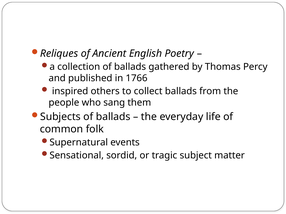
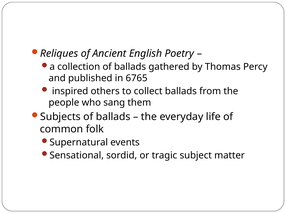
1766: 1766 -> 6765 (137, 78)
